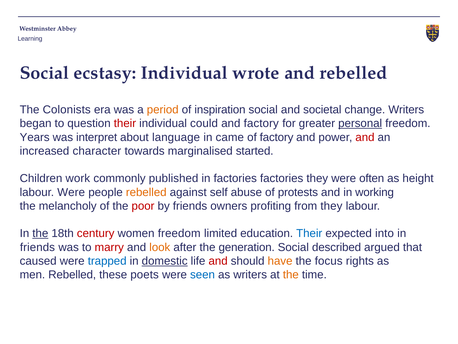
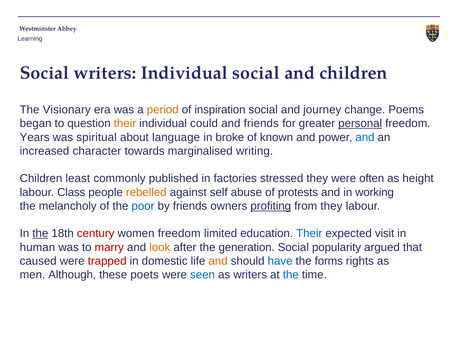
Social ecstasy: ecstasy -> writers (105, 73)
Individual wrote: wrote -> social (256, 73)
and rebelled: rebelled -> children (353, 73)
Colonists: Colonists -> Visionary (67, 110)
societal: societal -> journey (322, 110)
change Writers: Writers -> Poems (406, 110)
their colour: red -> orange (125, 123)
and factory: factory -> friends (261, 123)
interpret: interpret -> spiritual (97, 137)
came: came -> broke (230, 137)
of factory: factory -> known (277, 137)
and colour: red -> blue (365, 137)
started: started -> writing (255, 151)
work: work -> least (78, 178)
factories factories: factories -> stressed (282, 178)
labour Were: Were -> Class (71, 192)
poor colour: red -> blue (143, 206)
profiting underline: none -> present (271, 206)
into: into -> visit (385, 233)
friends: friends -> human (37, 247)
described: described -> popularity (337, 247)
trapped colour: blue -> red (107, 261)
domestic underline: present -> none (165, 261)
and colour: red -> orange (218, 261)
have colour: orange -> blue (280, 261)
focus: focus -> forms (329, 261)
men Rebelled: Rebelled -> Although (72, 274)
the colour: orange -> blue (291, 274)
